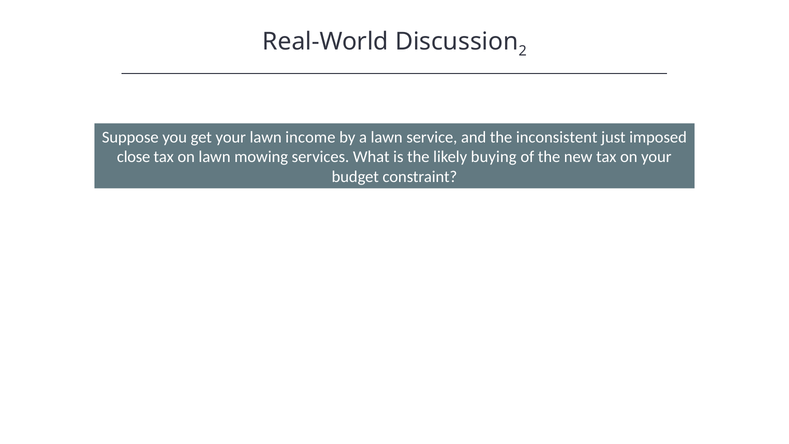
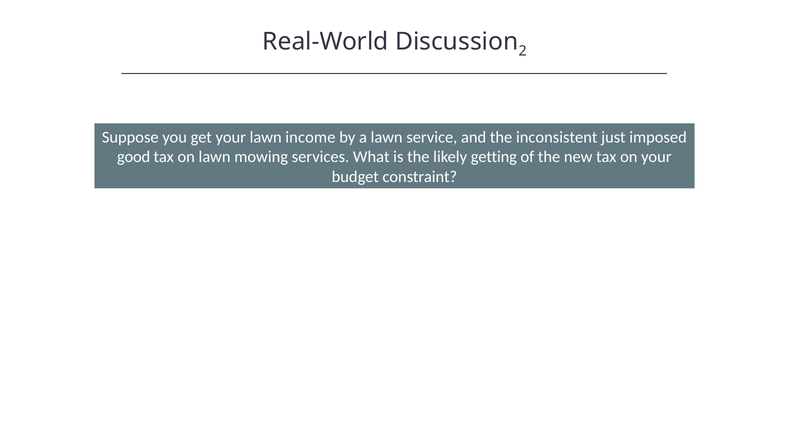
close: close -> good (134, 157)
buying: buying -> getting (494, 157)
